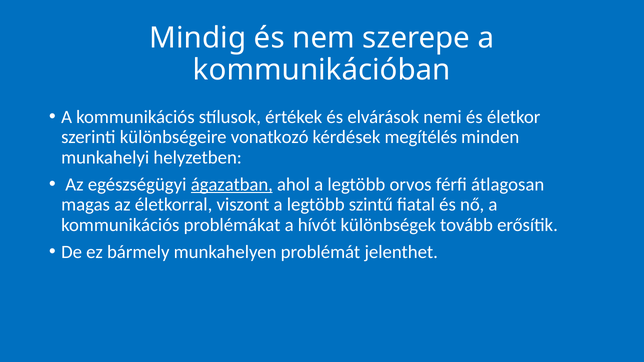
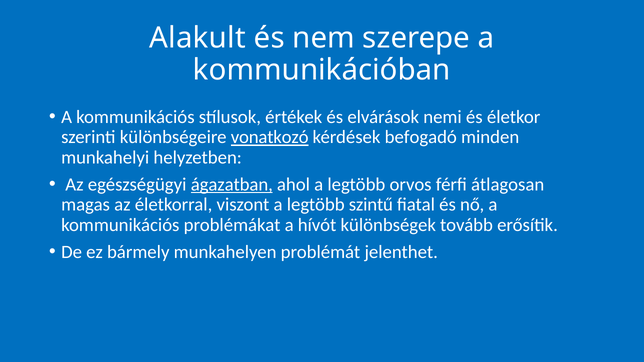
Mindig: Mindig -> Alakult (198, 38)
vonatkozó underline: none -> present (270, 137)
megítélés: megítélés -> befogadó (421, 137)
